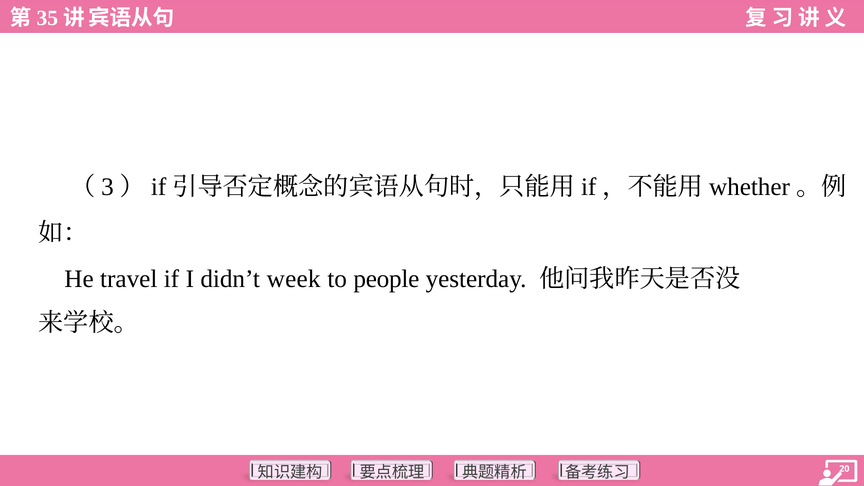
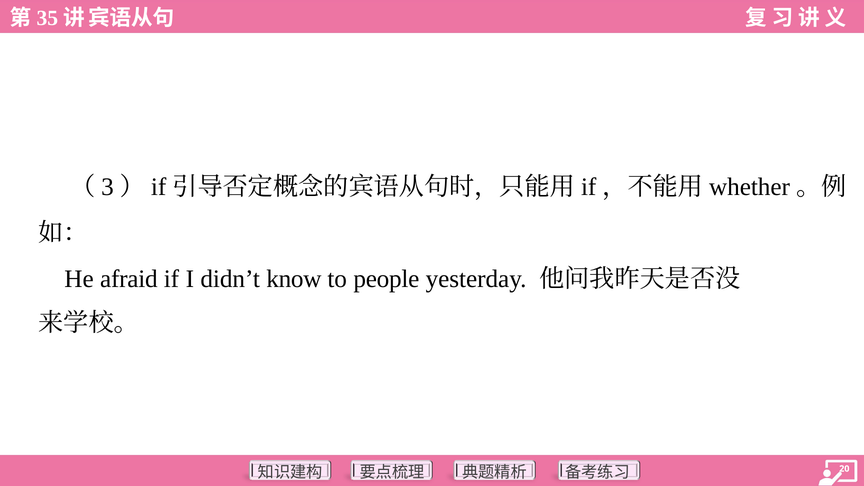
travel: travel -> afraid (129, 279)
week: week -> know (294, 279)
